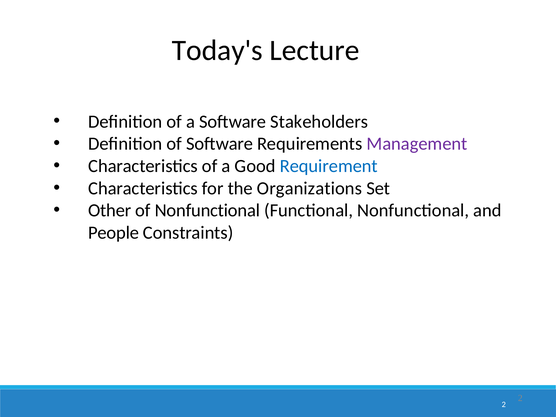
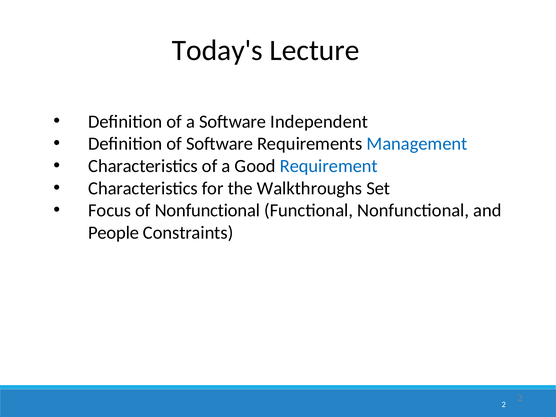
Stakeholders: Stakeholders -> Independent (319, 122)
Management colour: purple -> blue (417, 144)
Organizations: Organizations -> Walkthroughs (310, 188)
Other: Other -> Focus (110, 211)
